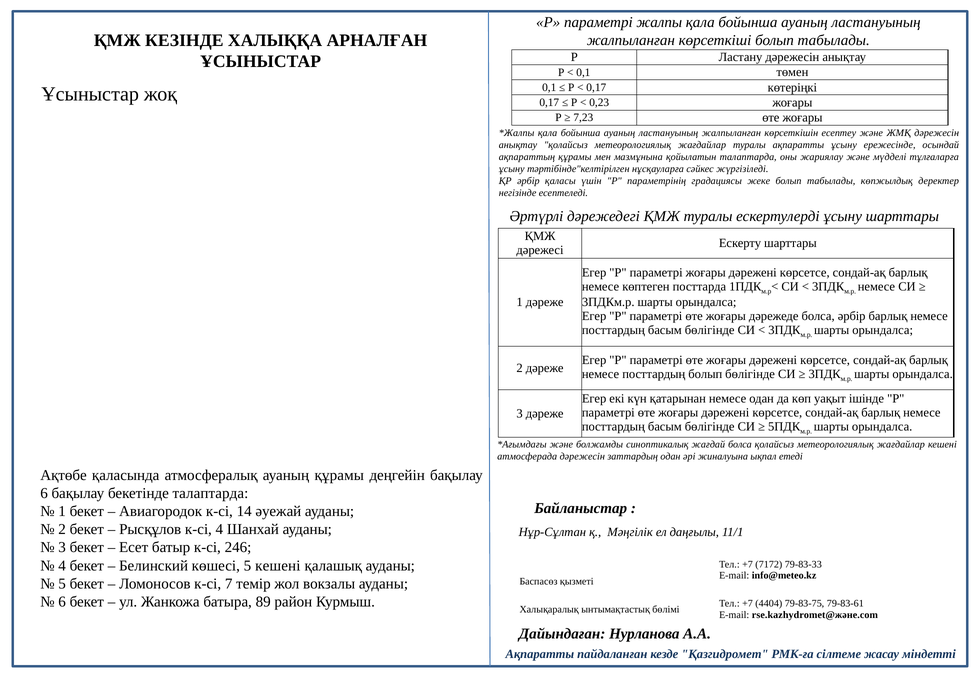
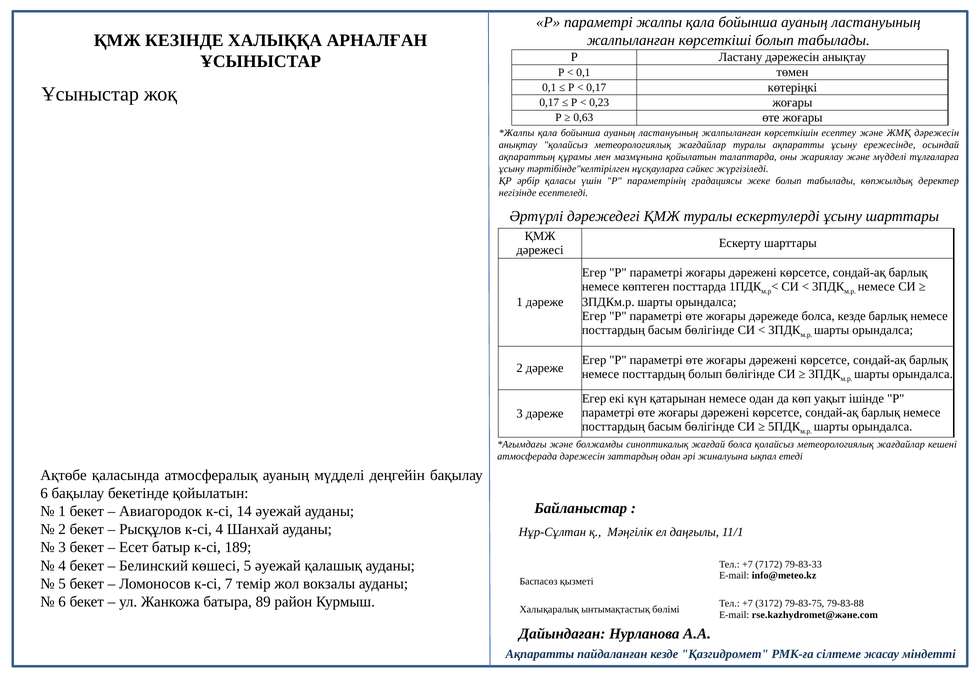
7,23: 7,23 -> 0,63 (583, 118)
болса әрбір: әрбір -> кезде (852, 316)
ауаның құрамы: құрамы -> мүдделі (339, 475)
бекетінде талаптарда: талаптарда -> қойылатын (211, 494)
246: 246 -> 189 (238, 548)
5 кешені: кешені -> әуежай (278, 566)
4404: 4404 -> 3172 (769, 604)
79-83-61: 79-83-61 -> 79-83-88 (845, 604)
